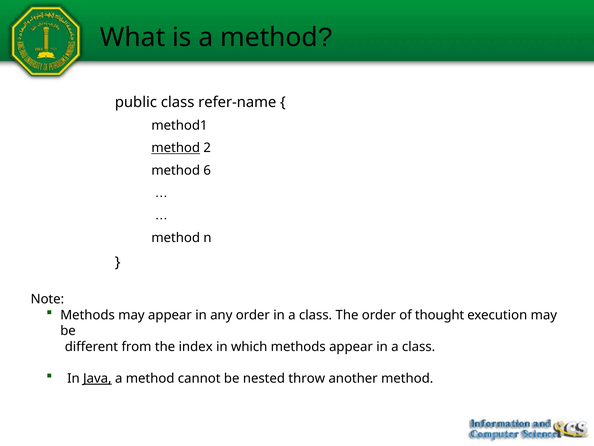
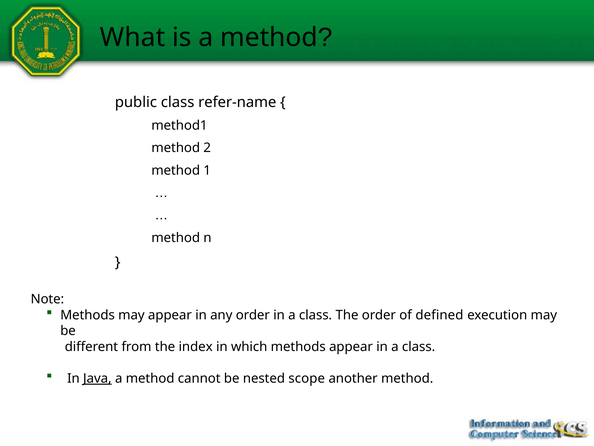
method underline: present -> none (176, 148)
6: 6 -> 1 (207, 170)
thought: thought -> defined (439, 315)
throw: throw -> scope (307, 378)
